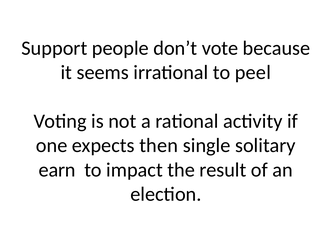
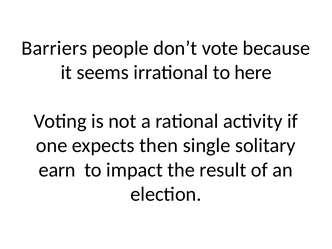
Support: Support -> Barriers (54, 48)
peel: peel -> here (253, 73)
